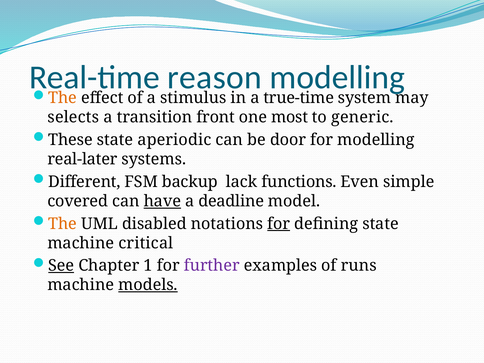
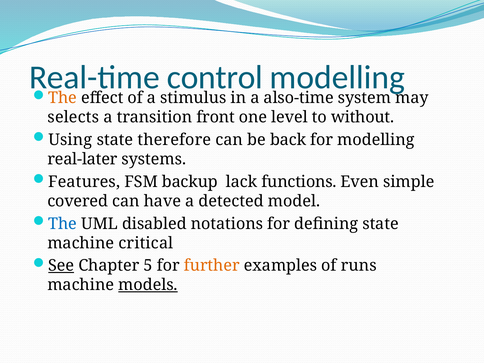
reason: reason -> control (215, 78)
true-time: true-time -> also-time (299, 98)
most: most -> level (290, 117)
generic: generic -> without (363, 117)
These: These -> Using (70, 140)
aperiodic: aperiodic -> therefore (174, 140)
door: door -> back (288, 140)
Different: Different -> Features (84, 182)
have underline: present -> none (162, 201)
deadline: deadline -> detected (231, 201)
The colour: orange -> blue (63, 224)
for underline: present -> none (279, 224)
1: 1 -> 5 (148, 266)
further colour: purple -> orange (212, 266)
